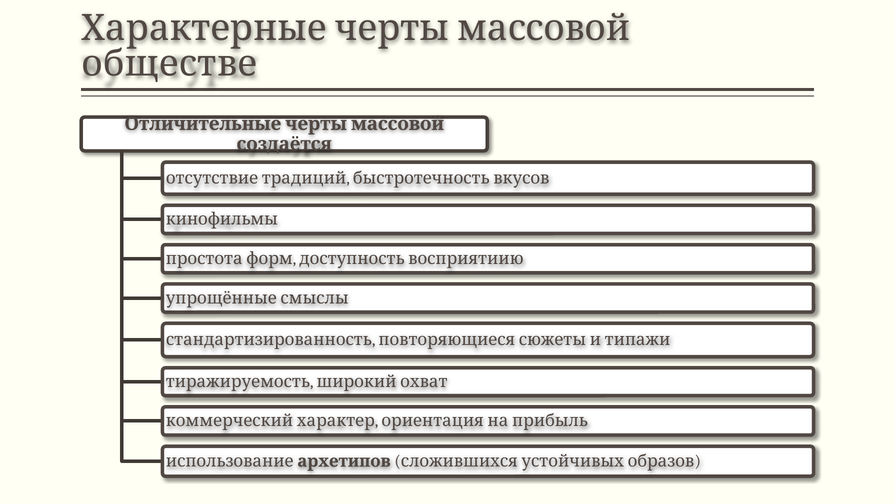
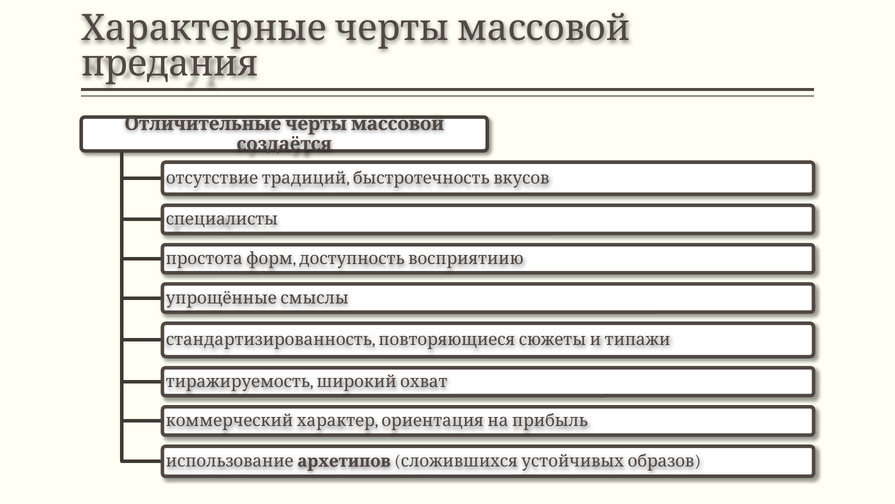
обществе: обществе -> предания (170, 64)
кинофильмы: кинофильмы -> специалисты (222, 219)
